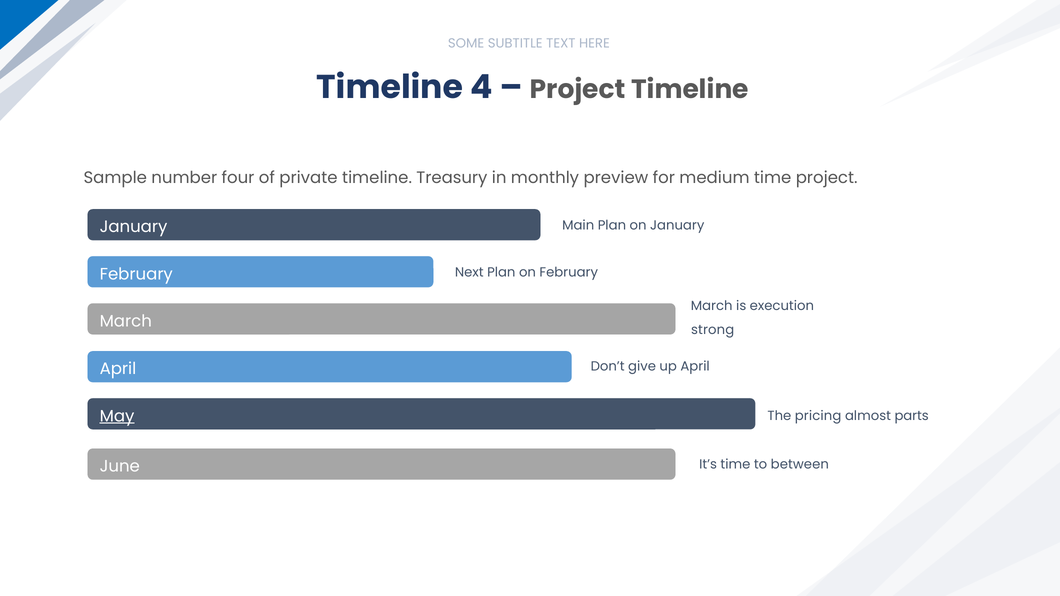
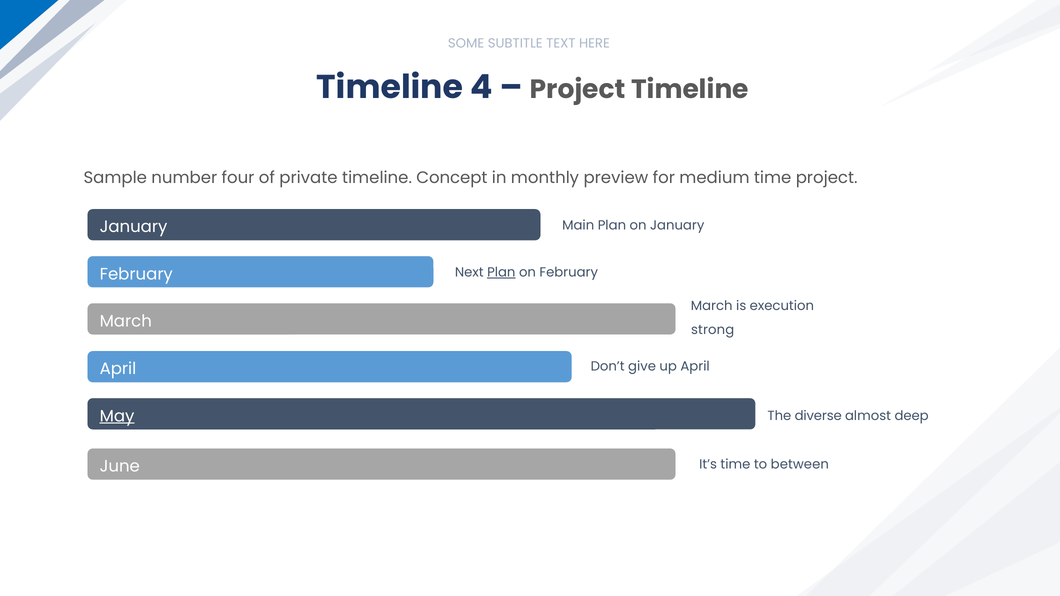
Treasury: Treasury -> Concept (452, 178)
Plan underline: none -> present (501, 272)
pricing: pricing -> diverse (818, 416)
parts: parts -> deep (912, 416)
